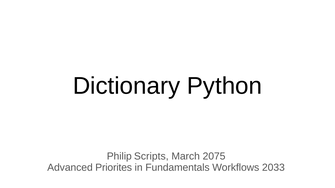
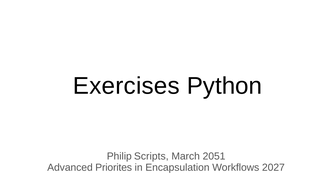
Dictionary: Dictionary -> Exercises (126, 86)
2075: 2075 -> 2051 (214, 157)
Fundamentals: Fundamentals -> Encapsulation (177, 168)
2033: 2033 -> 2027 (273, 168)
